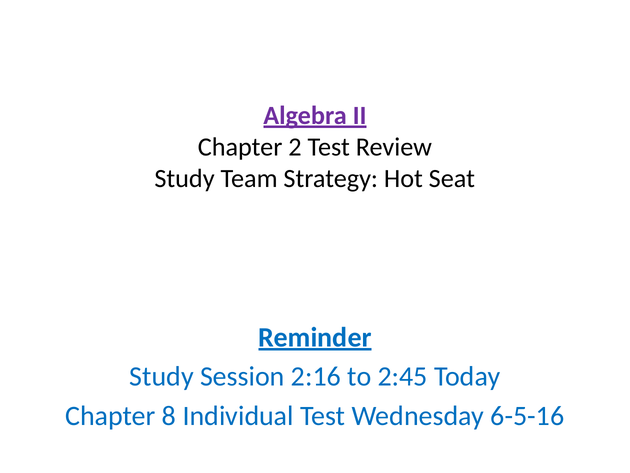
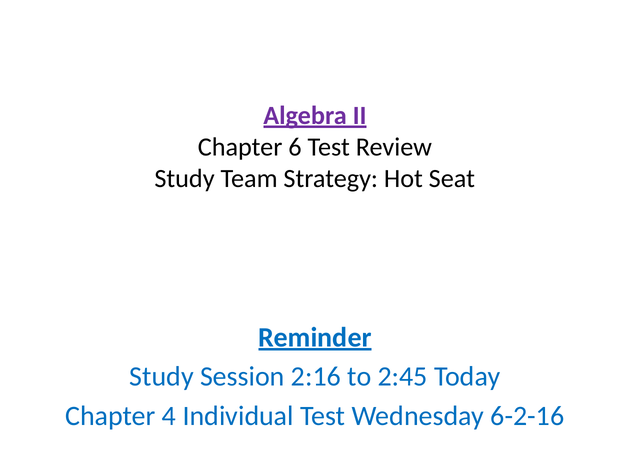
2: 2 -> 6 (295, 147)
8: 8 -> 4 (169, 415)
6-5-16: 6-5-16 -> 6-2-16 (527, 415)
